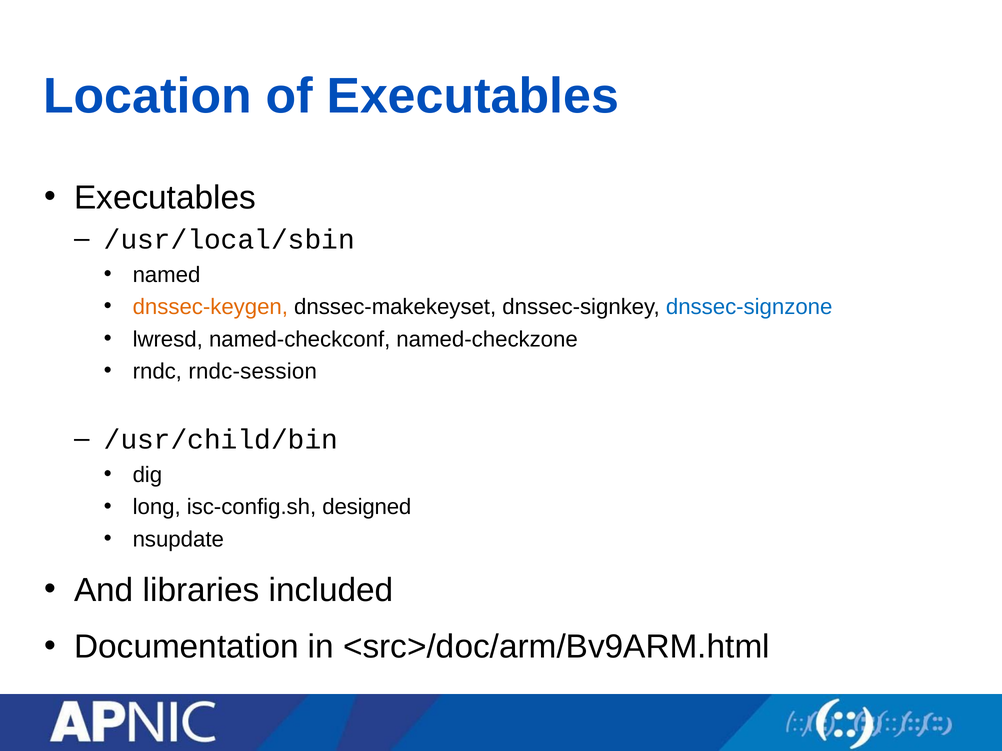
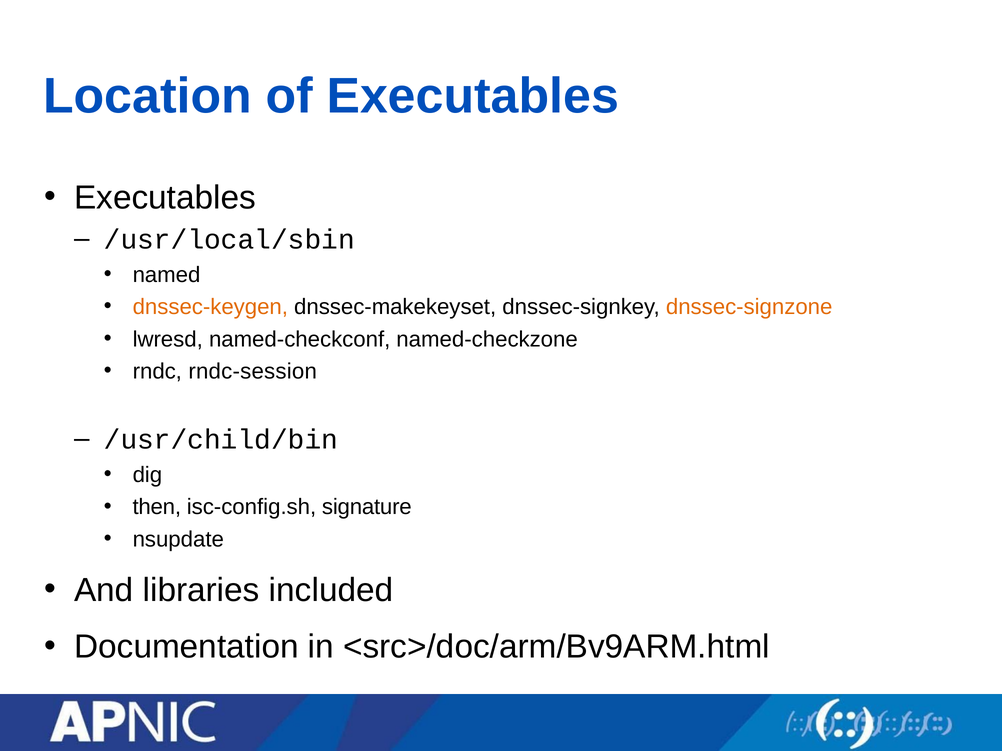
dnssec-signzone colour: blue -> orange (749, 307)
long: long -> then (157, 507)
designed: designed -> signature (367, 507)
